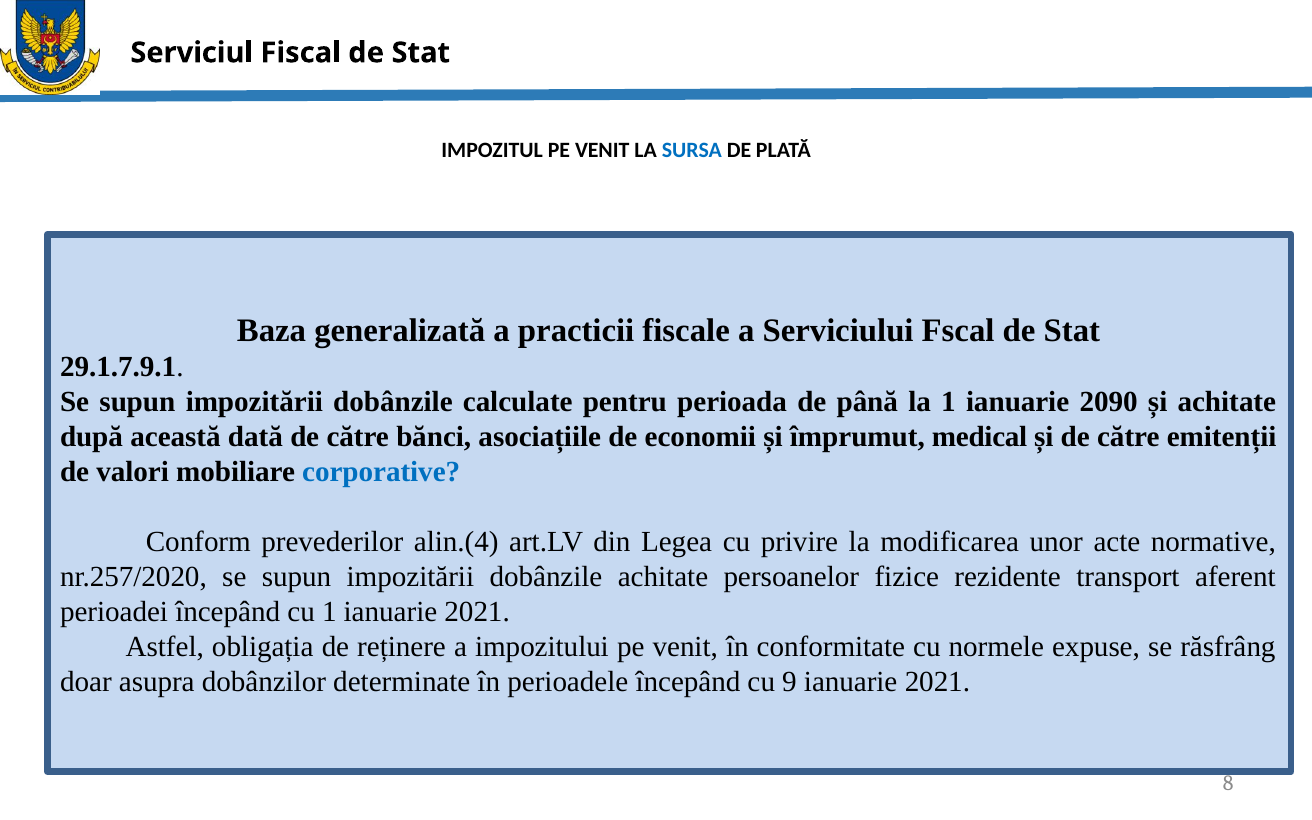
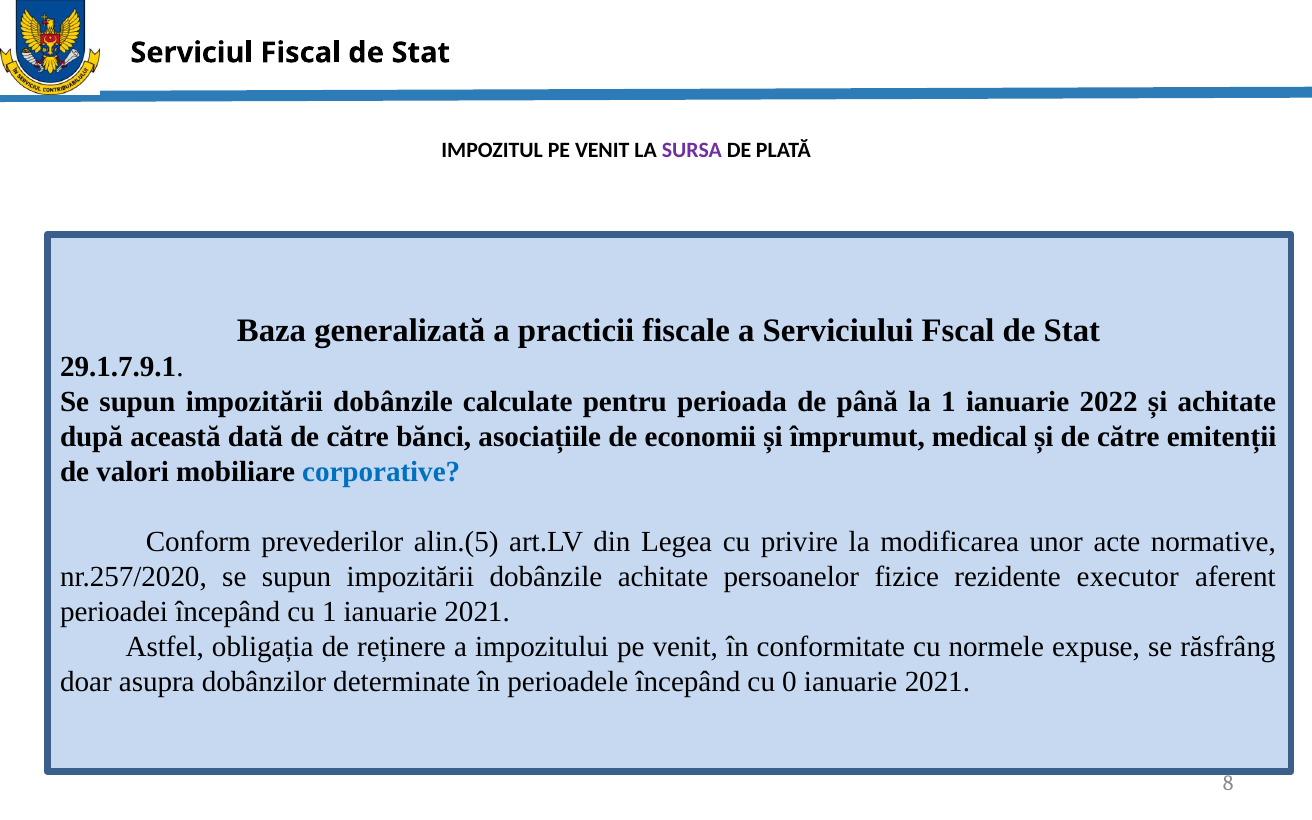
SURSA colour: blue -> purple (692, 150)
2090: 2090 -> 2022 (1109, 402)
alin.(4: alin.(4 -> alin.(5 (456, 542)
transport: transport -> executor (1128, 577)
9: 9 -> 0 (789, 682)
